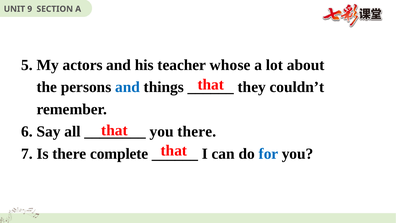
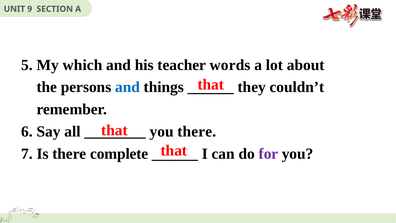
actors: actors -> which (83, 65)
whose: whose -> words (230, 65)
for colour: blue -> purple (268, 154)
